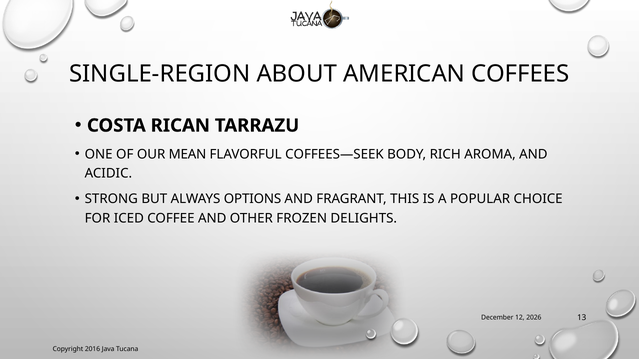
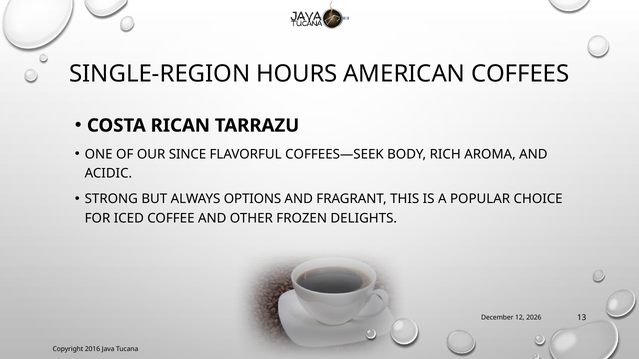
ABOUT: ABOUT -> HOURS (297, 74)
MEAN: MEAN -> SINCE (187, 154)
